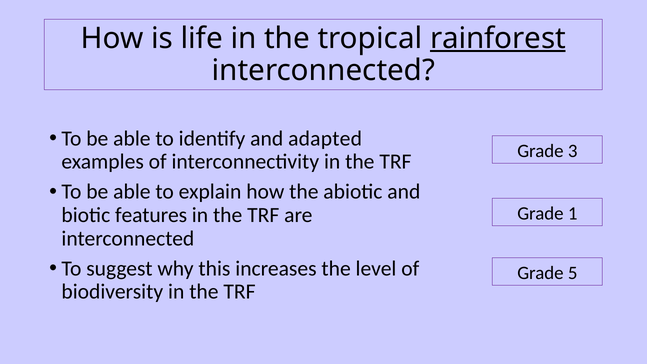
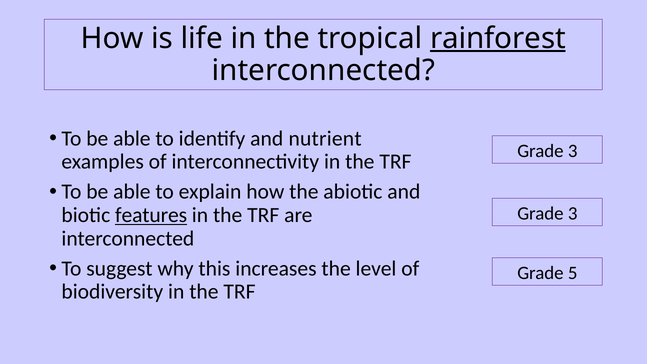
adapted: adapted -> nutrient (325, 138)
1: 1 -> 3 (573, 213)
features underline: none -> present (151, 215)
